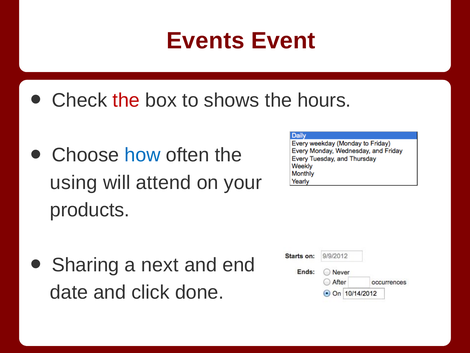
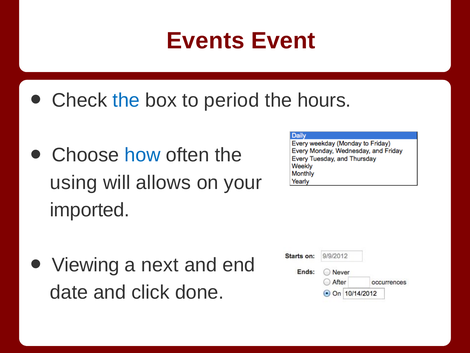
the colour: red -> blue (126, 100)
shows: shows -> period (232, 100)
attend: attend -> allows (163, 182)
products: products -> imported (90, 210)
Sharing: Sharing -> Viewing (85, 265)
